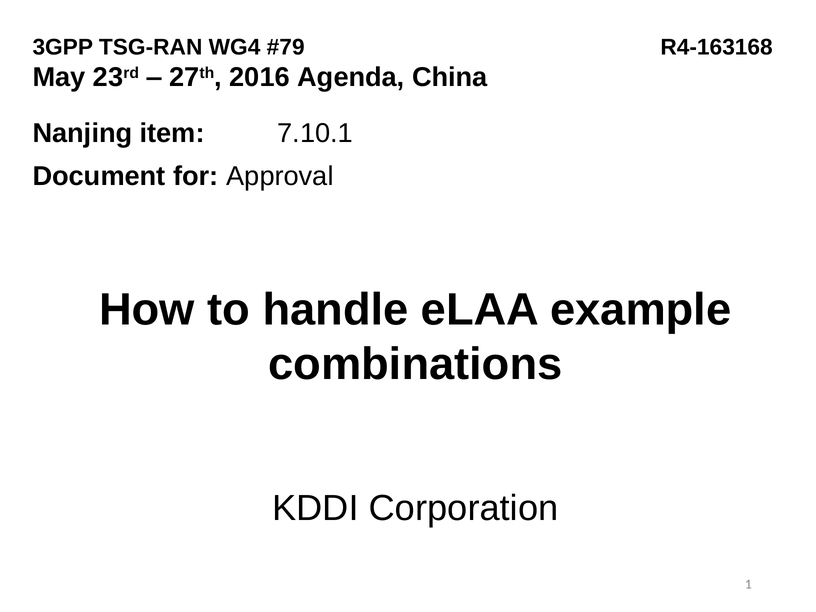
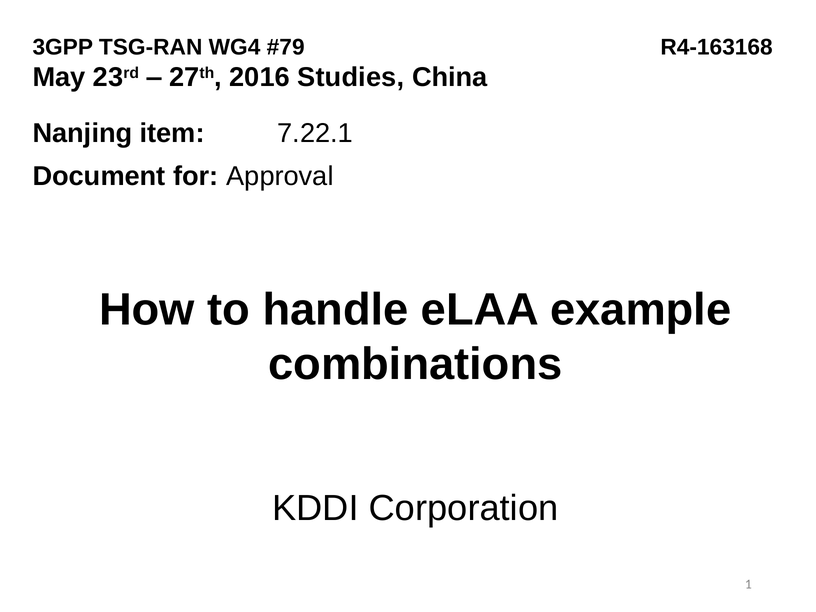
Agenda: Agenda -> Studies (351, 77)
7.10.1: 7.10.1 -> 7.22.1 (315, 133)
